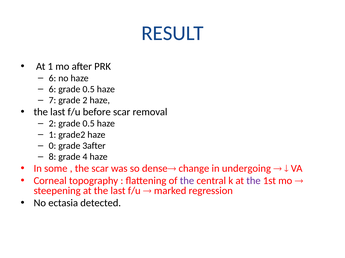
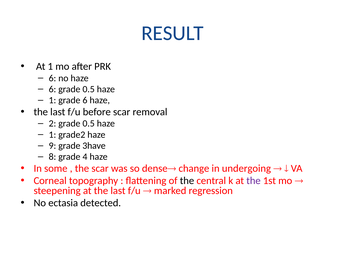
7: 7 -> 1 (52, 101)
grade 2: 2 -> 6 (85, 101)
0: 0 -> 9 (52, 146)
3after: 3after -> 3have (94, 146)
the colour: purple -> black (187, 181)
